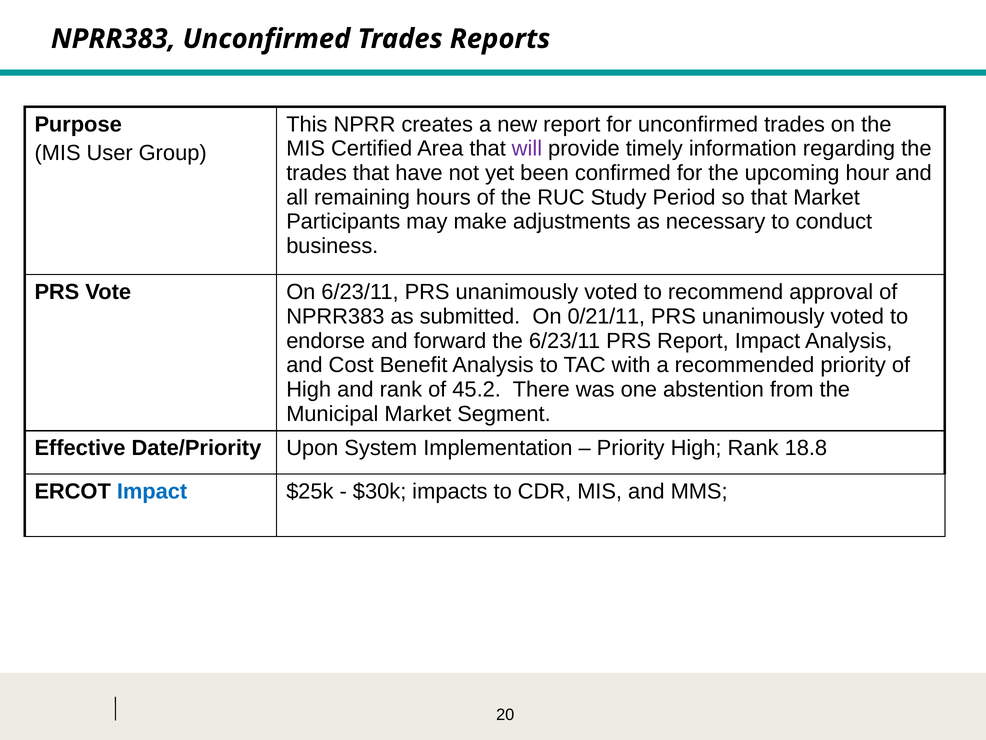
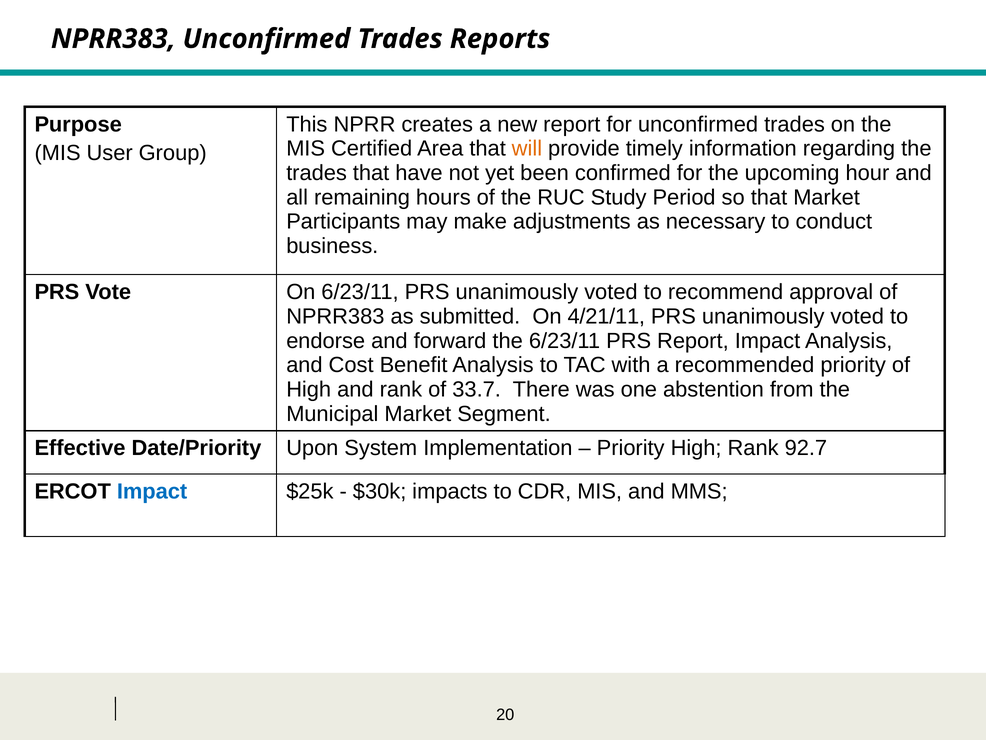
will colour: purple -> orange (527, 149)
0/21/11: 0/21/11 -> 4/21/11 (606, 316)
45.2: 45.2 -> 33.7 (477, 389)
18.8: 18.8 -> 92.7 (806, 448)
